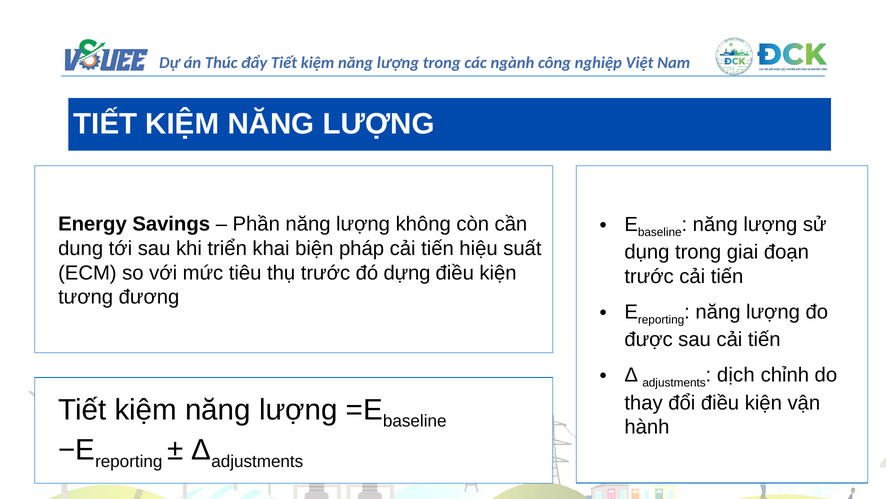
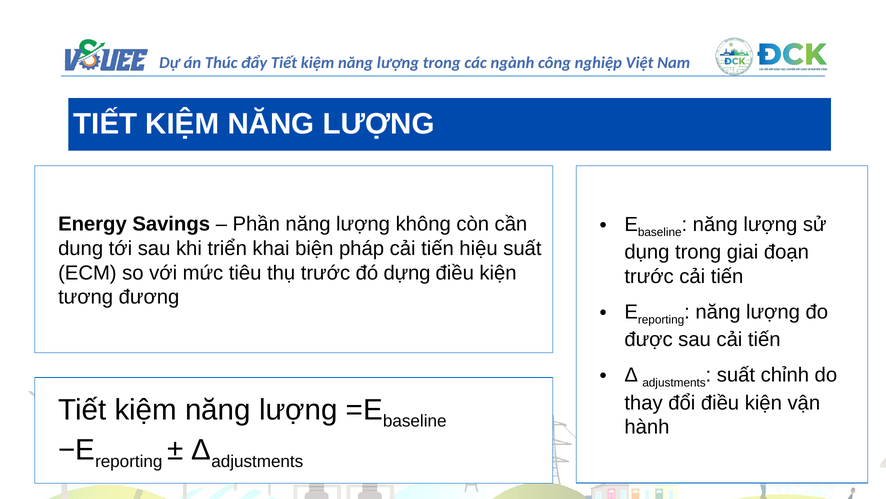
dịch: dịch -> suất (736, 375)
